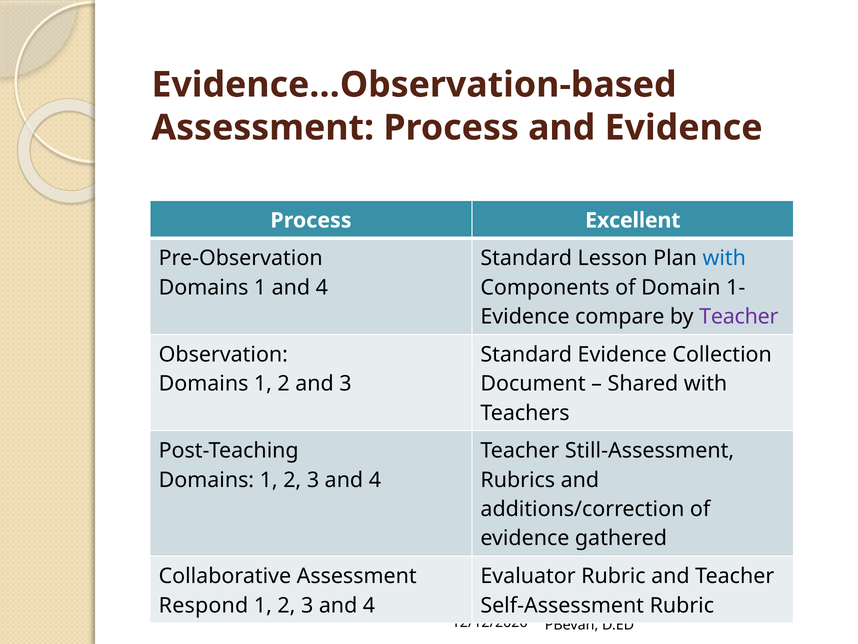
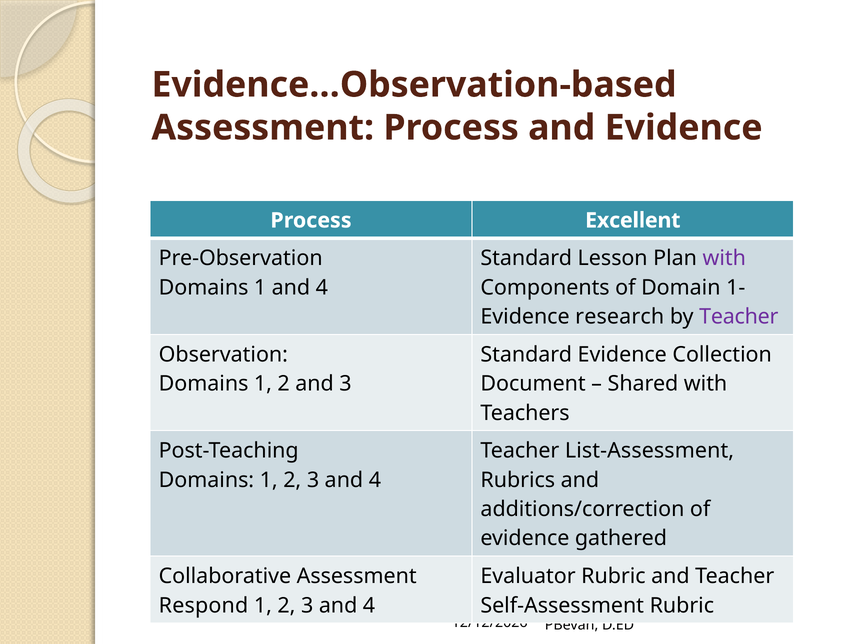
with colour: blue -> purple (724, 258)
compare: compare -> research (620, 316)
Still-Assessment: Still-Assessment -> List-Assessment (650, 450)
